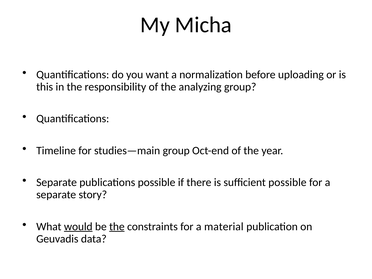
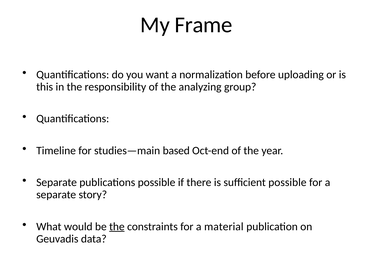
Micha: Micha -> Frame (204, 25)
studies—main group: group -> based (176, 151)
would underline: present -> none (78, 227)
